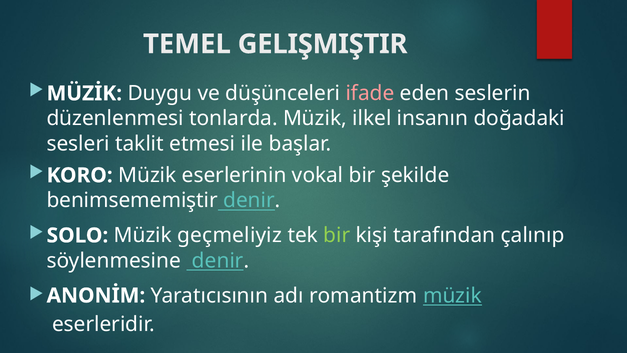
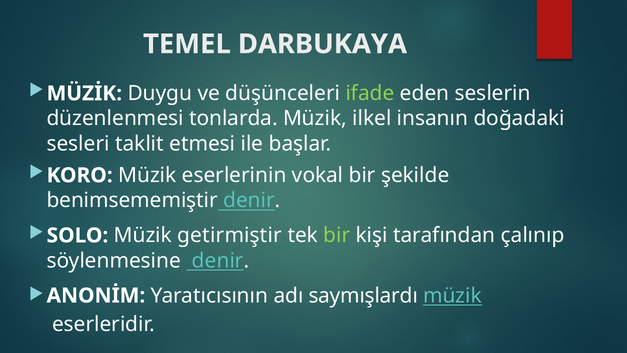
GELIŞMIŞTIR: GELIŞMIŞTIR -> DARBUKAYA (322, 44)
ifade colour: pink -> light green (370, 93)
geçmeliyiz: geçmeliyiz -> getirmiştir (230, 235)
romantizm: romantizm -> saymışlardı (363, 295)
